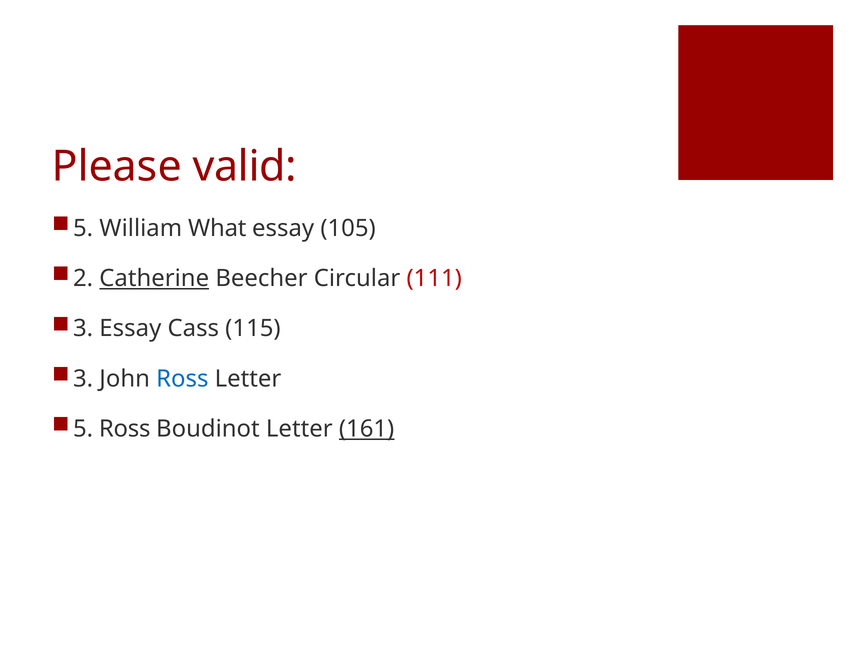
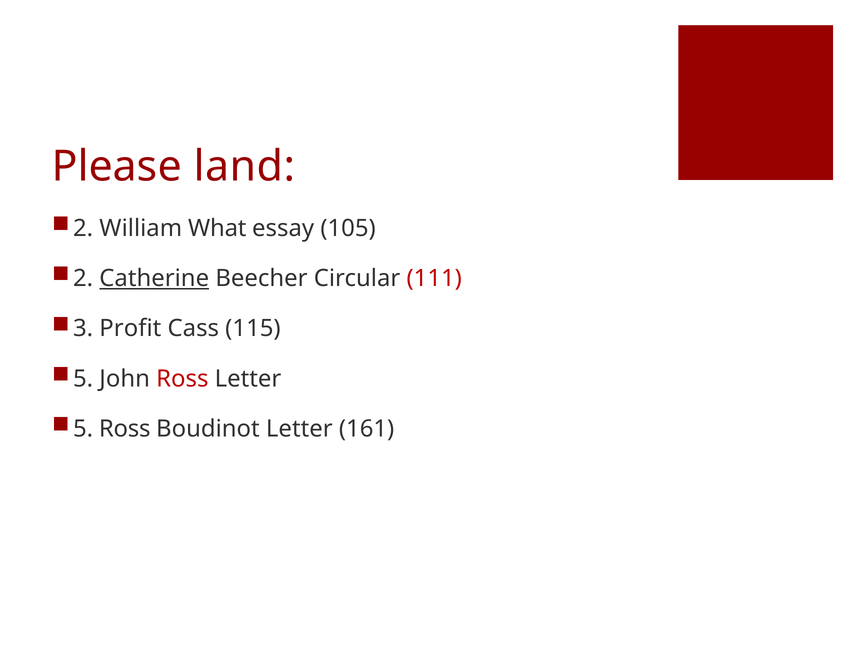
valid: valid -> land (244, 166)
5: 5 -> 2 (83, 228)
3 Essay: Essay -> Profit (130, 328)
3: 3 -> 5 (83, 379)
Ross colour: blue -> red (182, 379)
161 underline: present -> none (367, 429)
